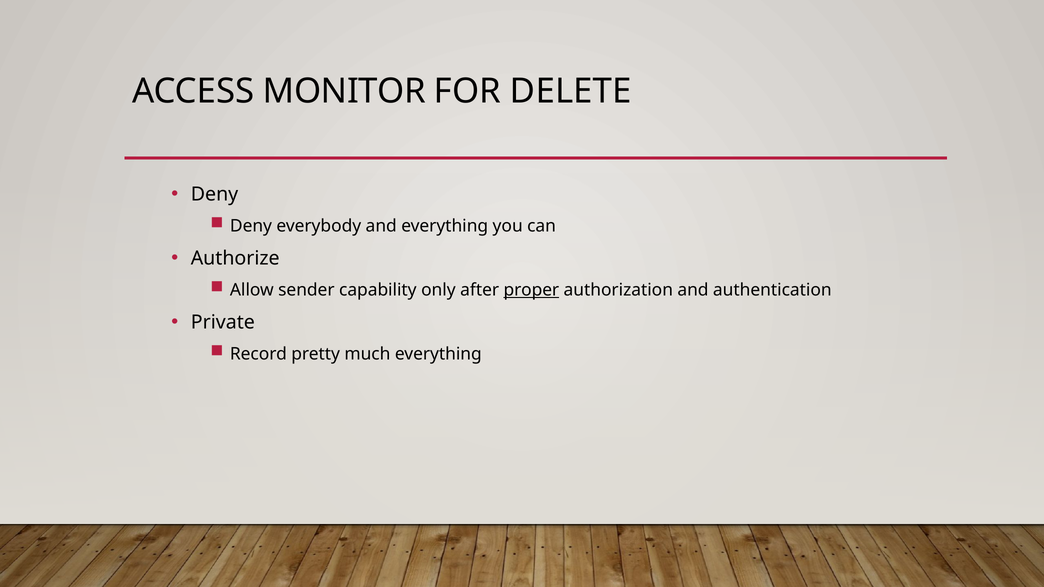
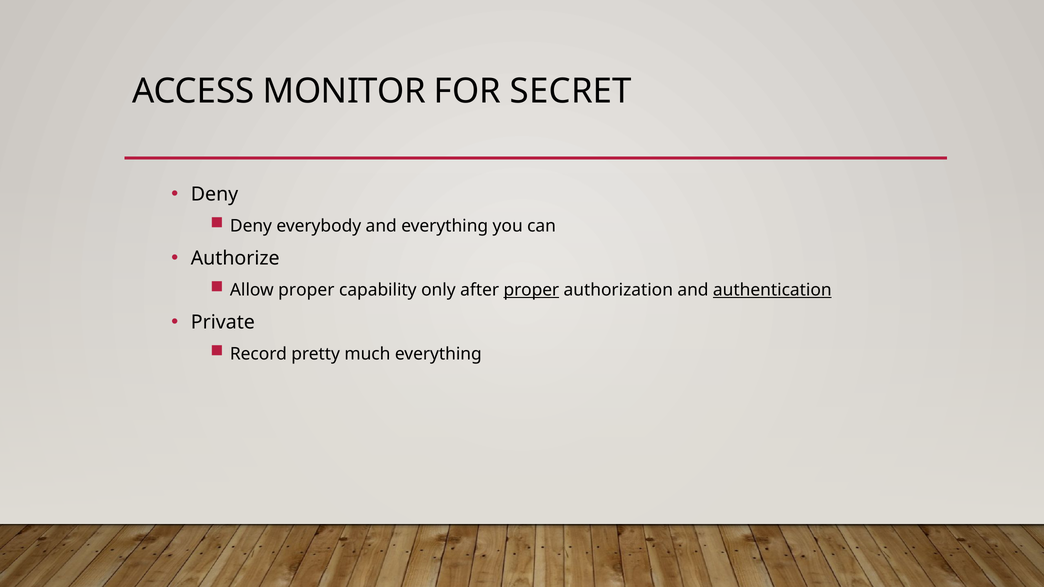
DELETE: DELETE -> SECRET (571, 91)
Allow sender: sender -> proper (306, 290)
authentication underline: none -> present (772, 290)
